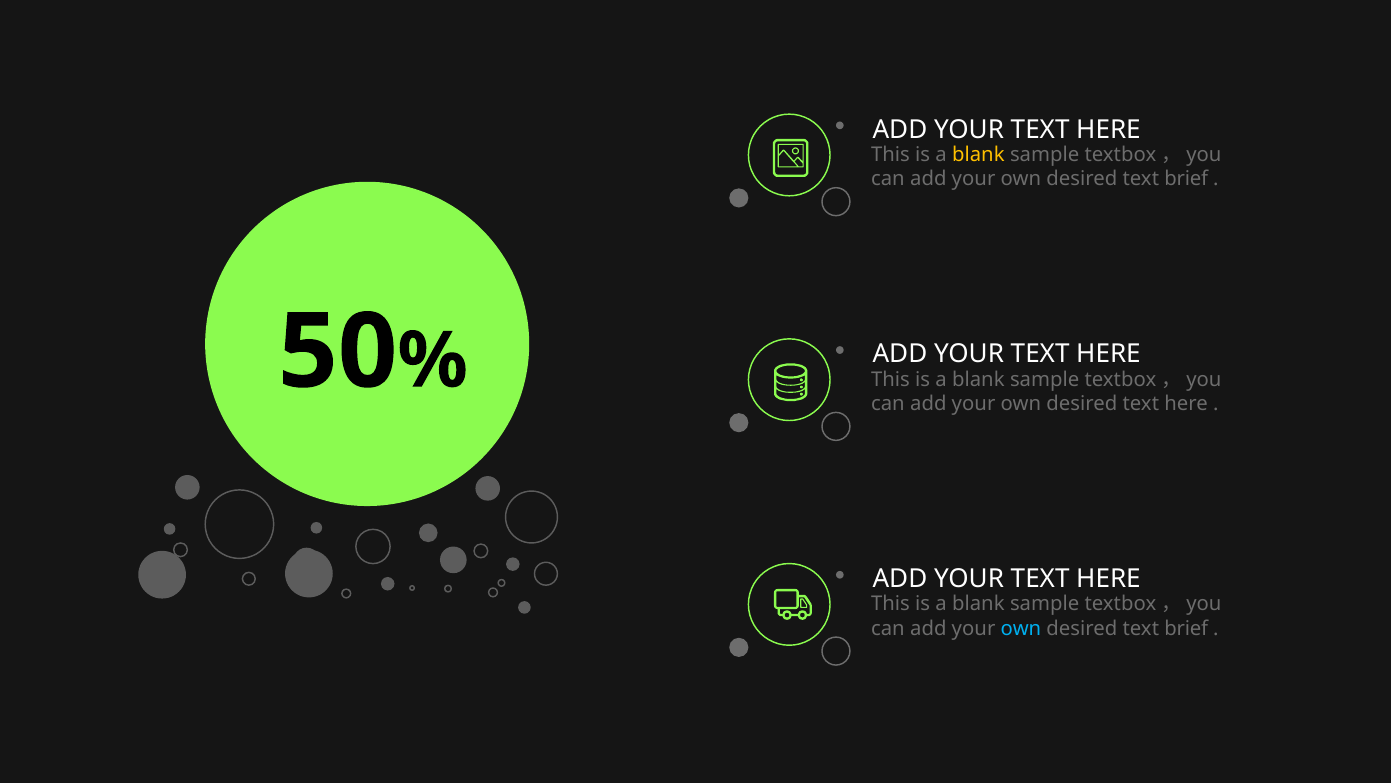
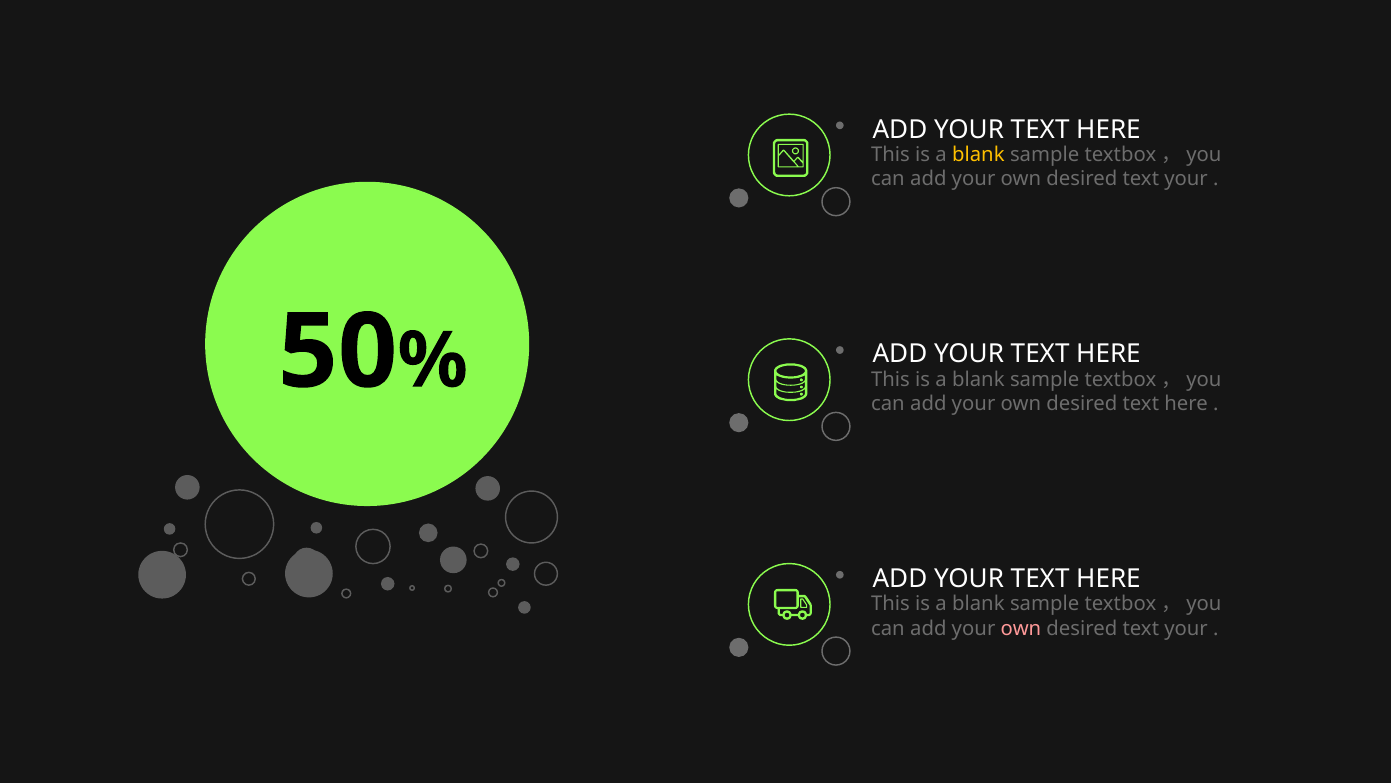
brief: brief -> your (1186, 179)
own colour: light blue -> pink (1021, 628)
brief: brief -> your (1186, 628)
